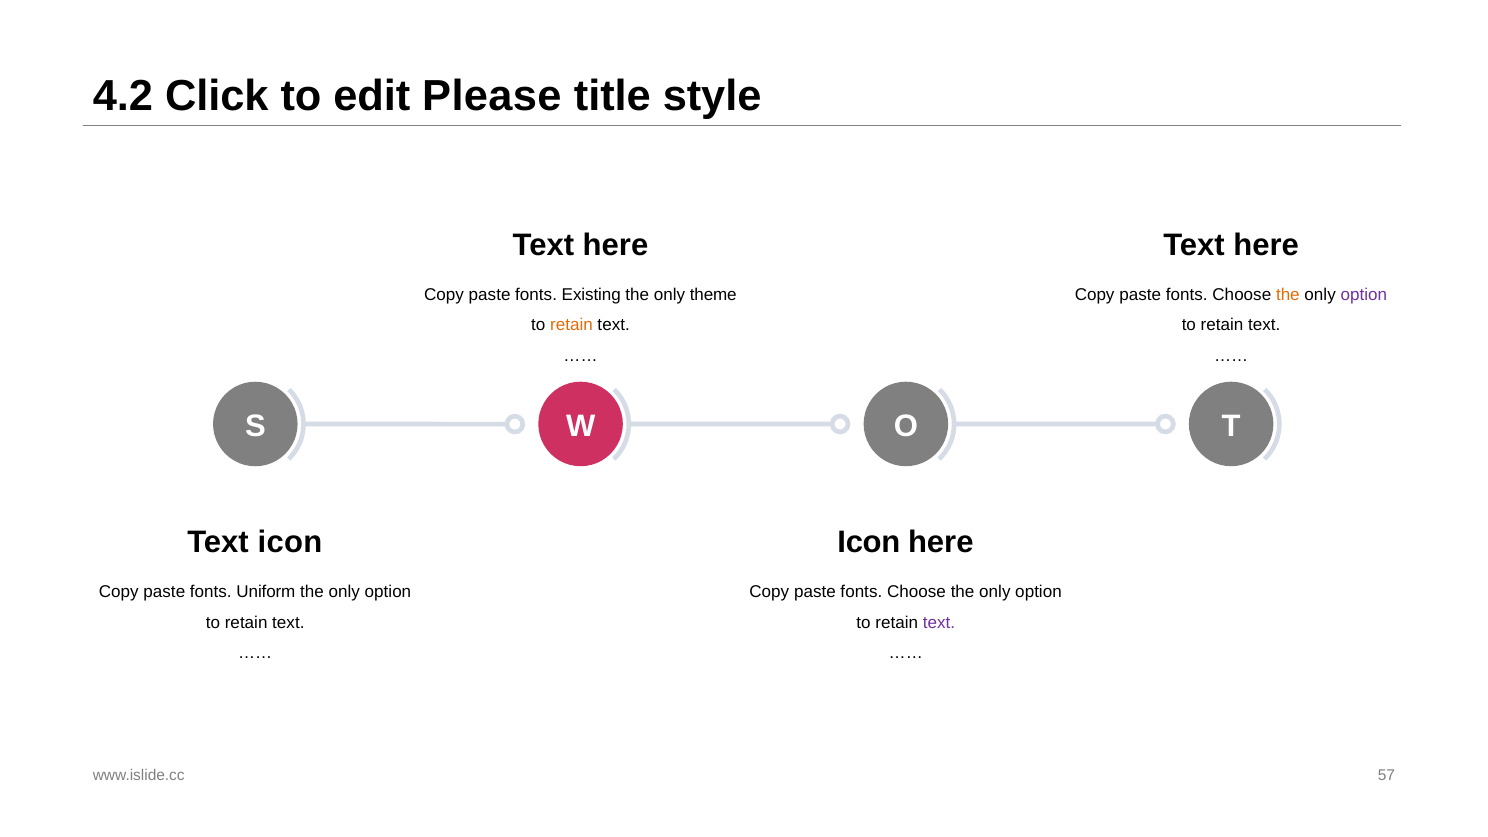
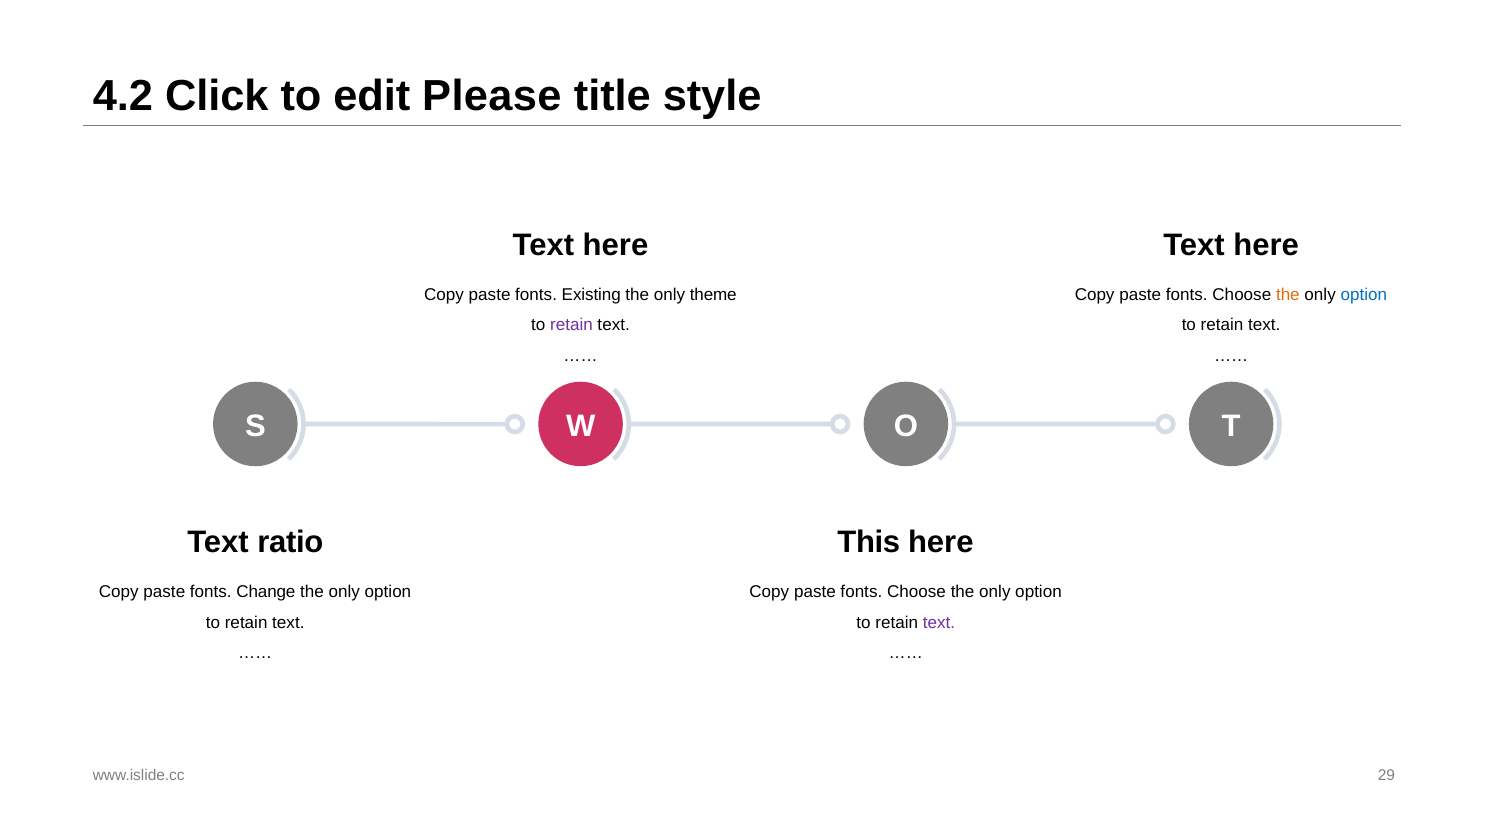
option colour: purple -> blue (1364, 294)
retain colour: orange -> purple (571, 325)
Text icon: icon -> ratio (290, 542)
Icon: Icon -> This (869, 542)
Uniform: Uniform -> Change (266, 592)
57: 57 -> 29 (1386, 775)
